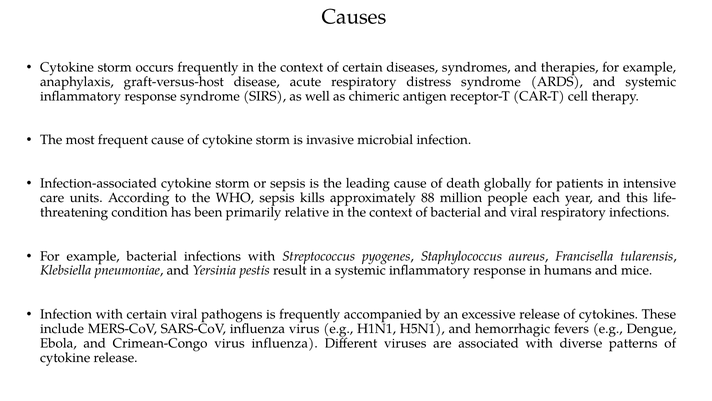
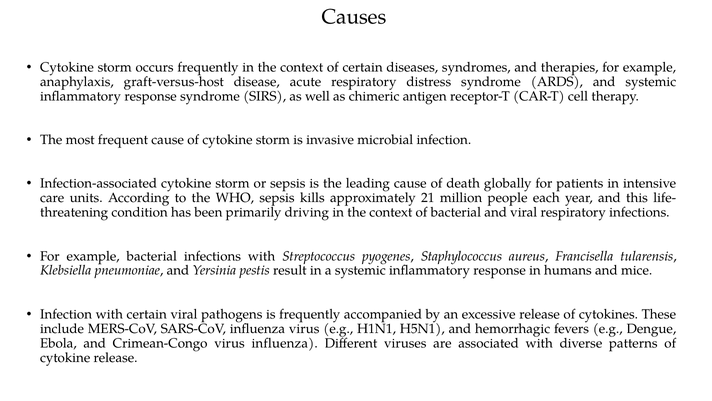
88: 88 -> 21 (428, 198)
relative: relative -> driving (307, 212)
